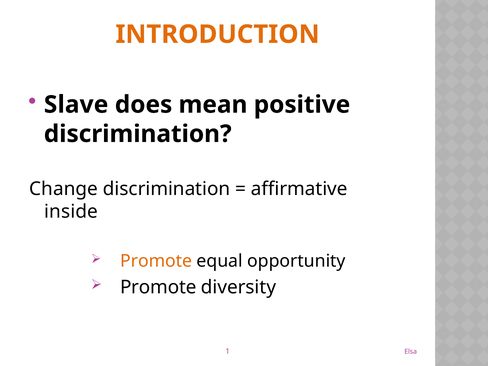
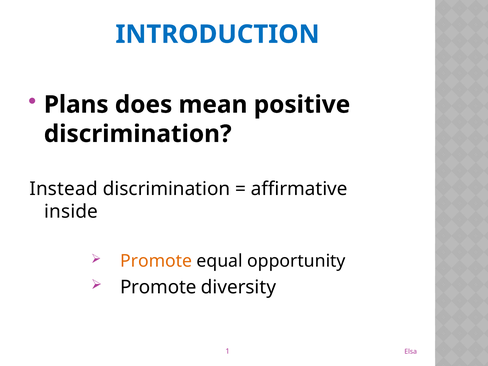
INTRODUCTION colour: orange -> blue (217, 34)
Slave: Slave -> Plans (76, 105)
Change: Change -> Instead (64, 189)
